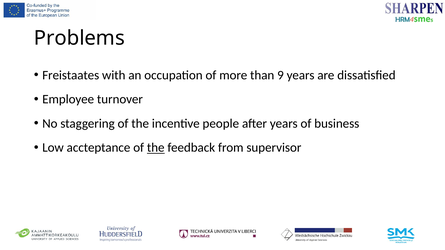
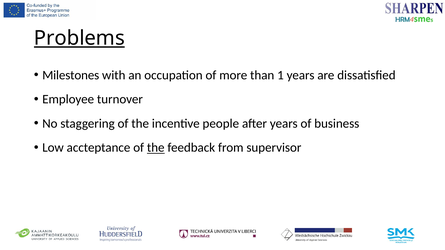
Problems underline: none -> present (79, 38)
Freistaates: Freistaates -> Milestones (71, 75)
9: 9 -> 1 (280, 75)
